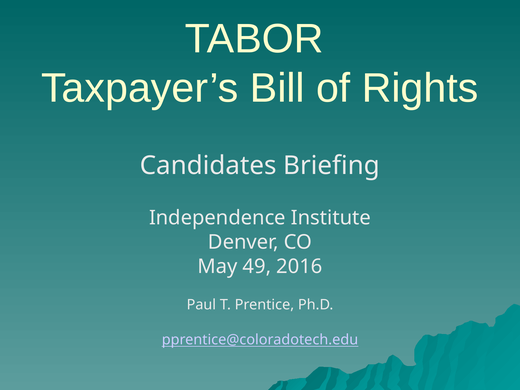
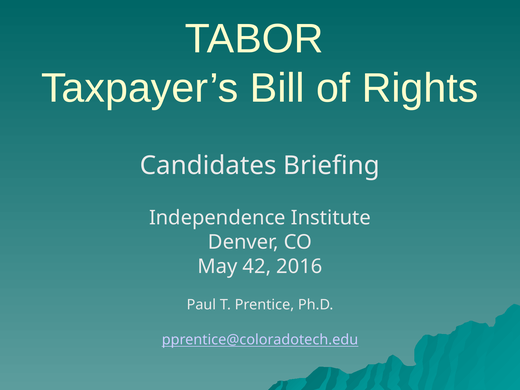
49: 49 -> 42 (257, 267)
